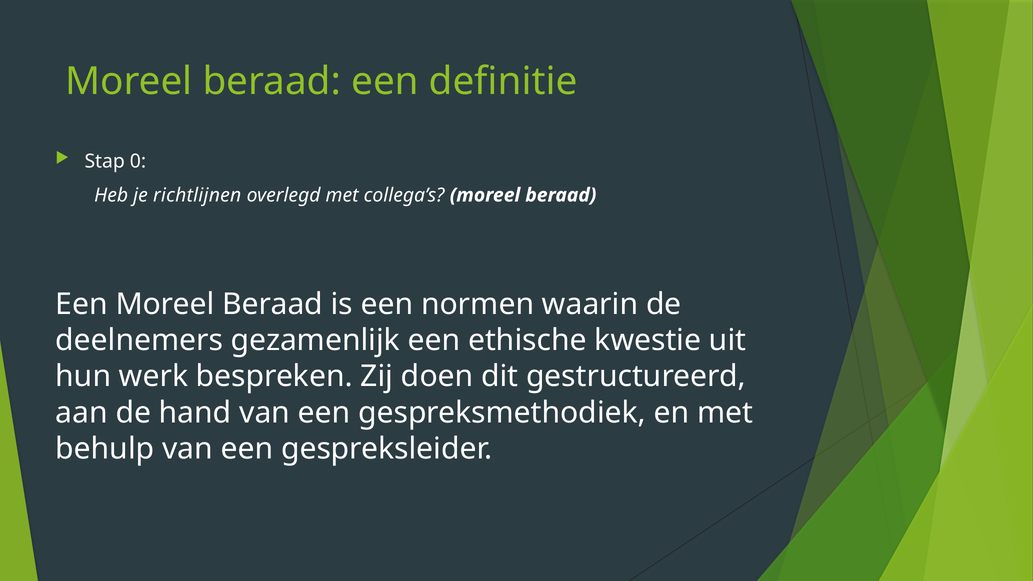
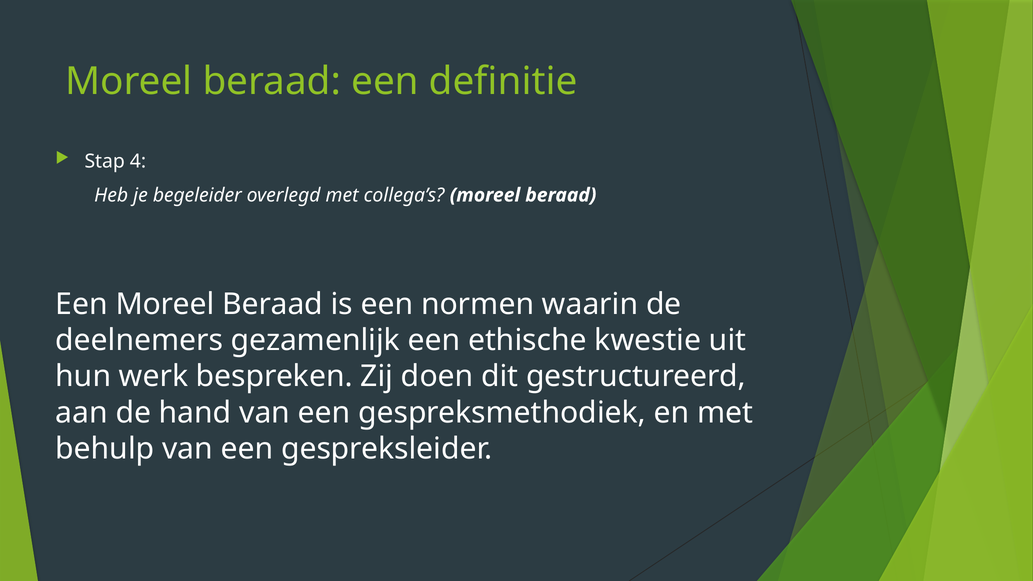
0: 0 -> 4 (138, 161)
richtlijnen: richtlijnen -> begeleider (197, 195)
